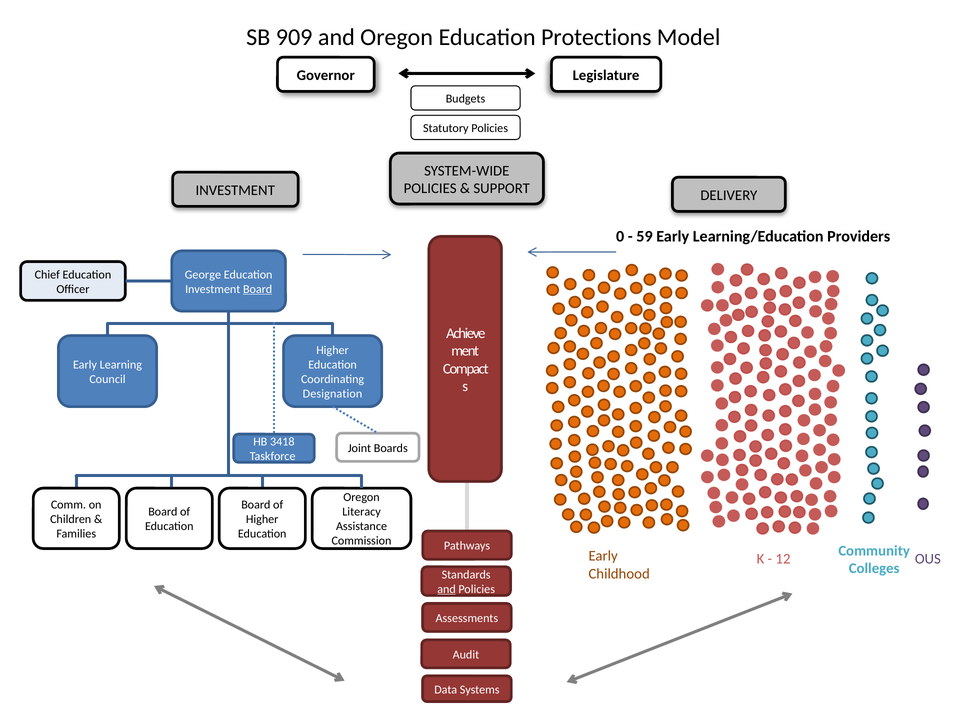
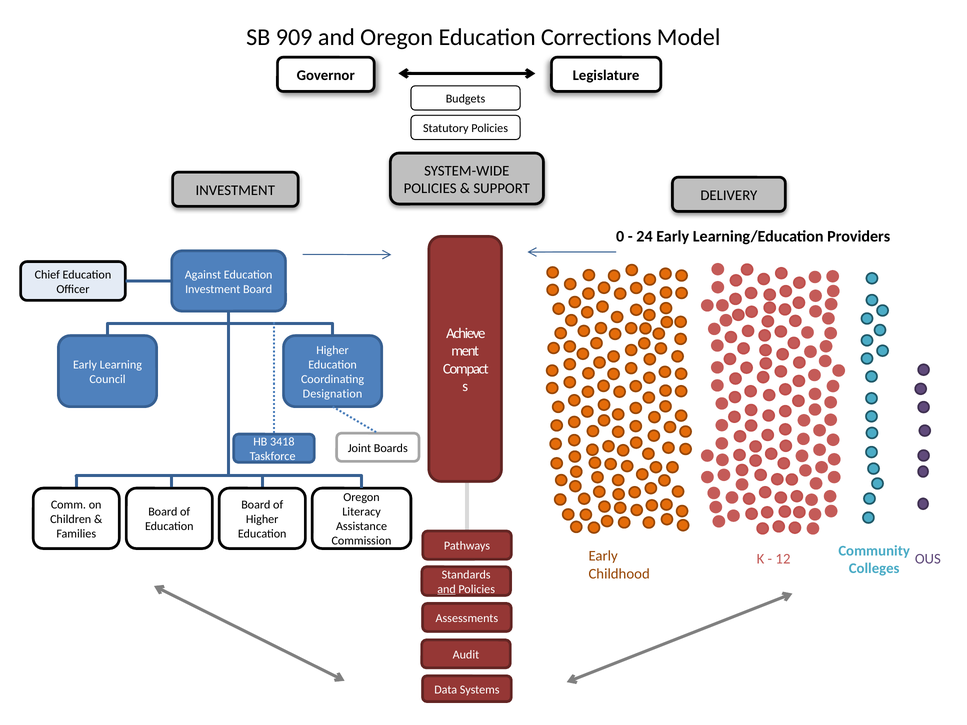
Protections: Protections -> Corrections (596, 37)
59: 59 -> 24 (645, 236)
George: George -> Against (203, 275)
Board underline: present -> none (258, 289)
